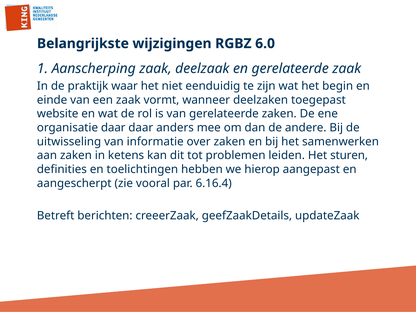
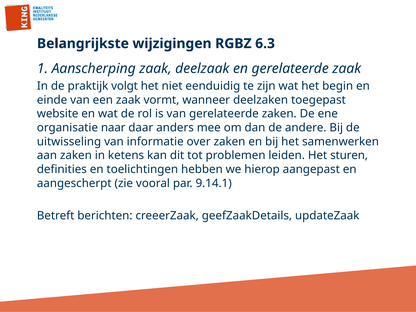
6.0: 6.0 -> 6.3 (265, 44)
waar: waar -> volgt (125, 86)
organisatie daar: daar -> naar (113, 128)
6.16.4: 6.16.4 -> 9.14.1 (214, 183)
